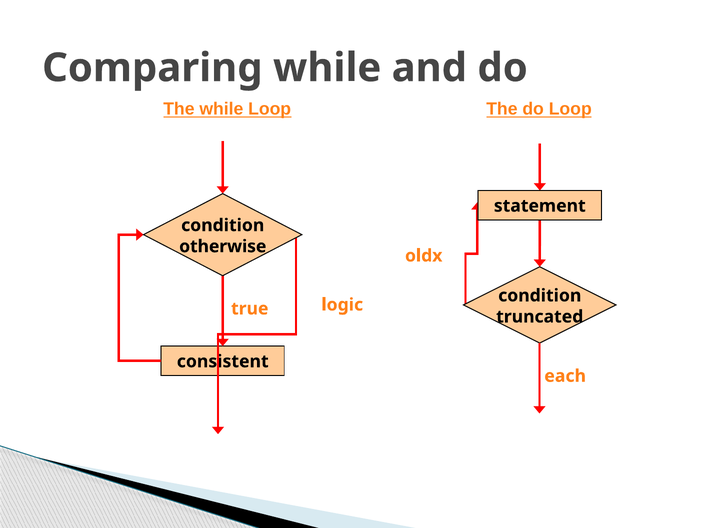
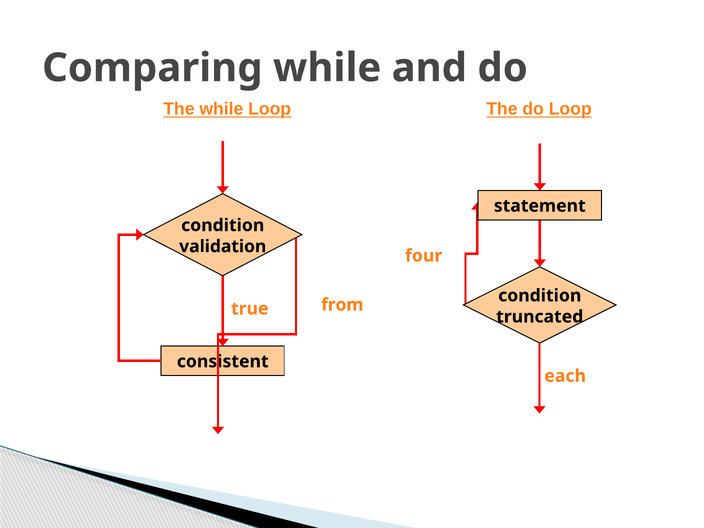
otherwise: otherwise -> validation (223, 246)
oldx: oldx -> four (424, 256)
logic: logic -> from (342, 305)
